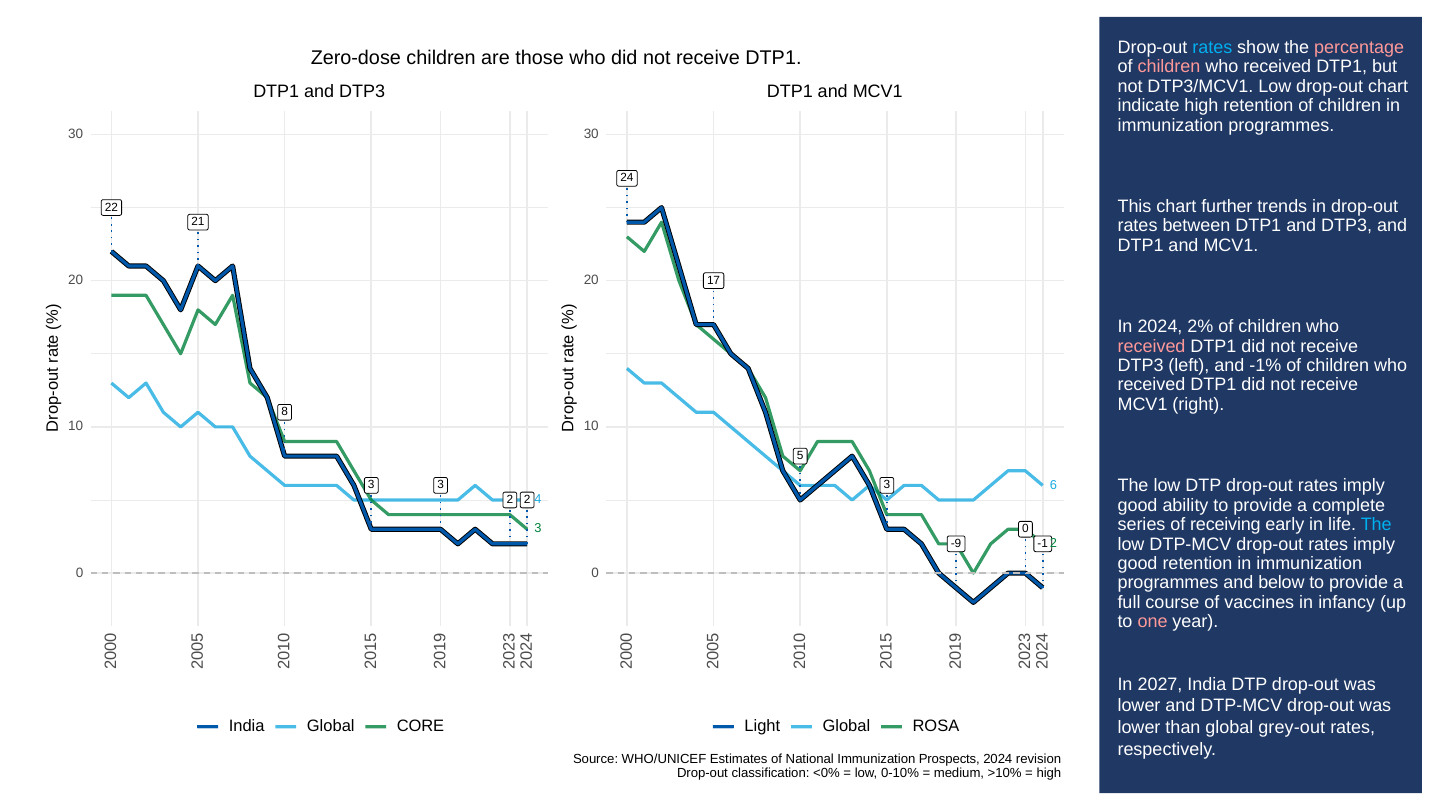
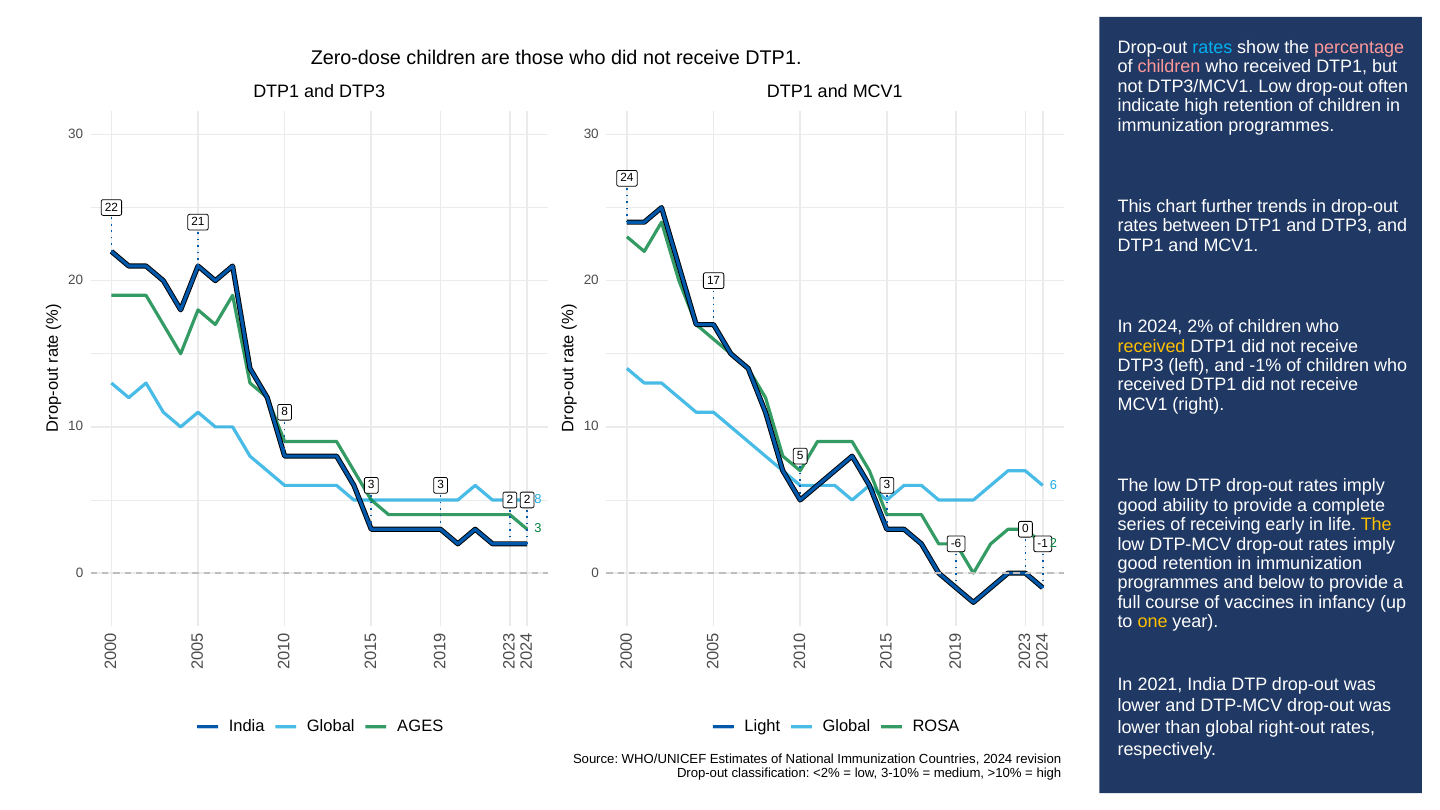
drop-out chart: chart -> often (1388, 86)
received colour: pink -> yellow (1152, 346)
2 2 4: 4 -> 8 (538, 500)
The colour: light blue -> yellow (1376, 525)
-9: -9 -> -6 (956, 543)
one colour: pink -> yellow (1153, 622)
2027: 2027 -> 2021 (1160, 684)
CORE: CORE -> AGES (420, 726)
grey-out: grey-out -> right-out (1292, 728)
Prospects: Prospects -> Countries (949, 759)
<0%: <0% -> <2% (826, 773)
0-10%: 0-10% -> 3-10% (900, 773)
